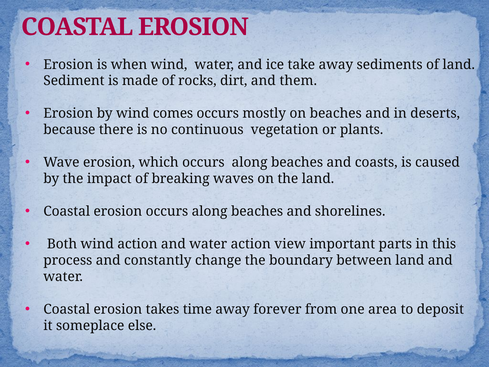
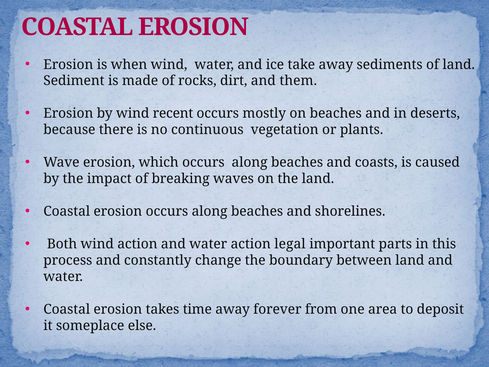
comes: comes -> recent (173, 113)
view: view -> legal (290, 244)
